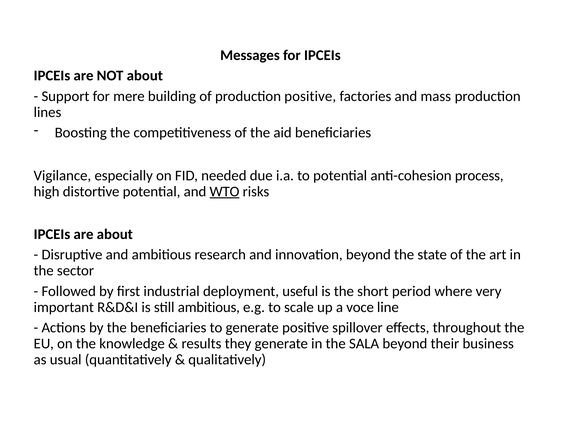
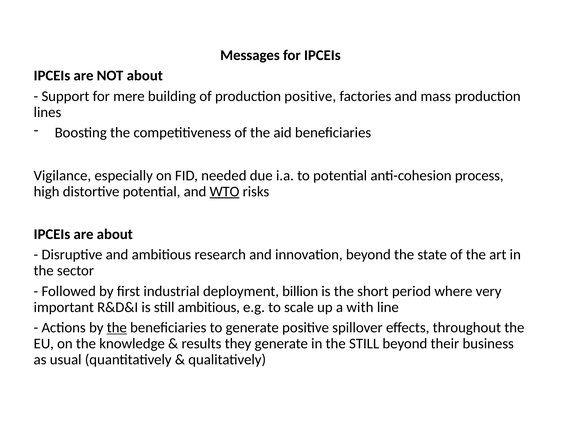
useful: useful -> billion (300, 291)
voce: voce -> with (360, 307)
the underline: none -> present (117, 327)
the SALA: SALA -> STILL (364, 343)
